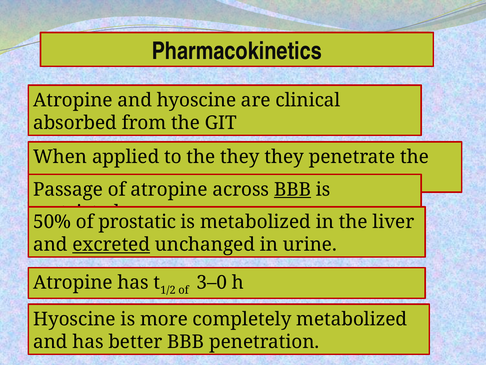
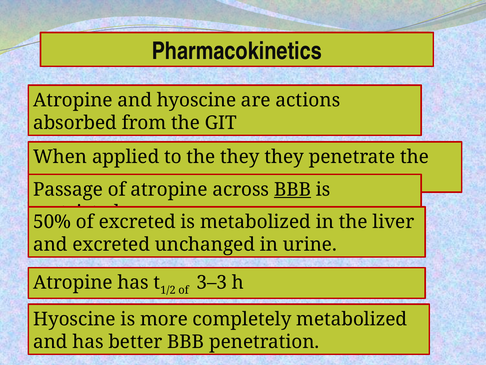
clinical: clinical -> actions (308, 100)
prostatic: prostatic -> excreted (137, 222)
excreted underline: present -> none (111, 244)
3–0: 3–0 -> 3–3 (212, 282)
